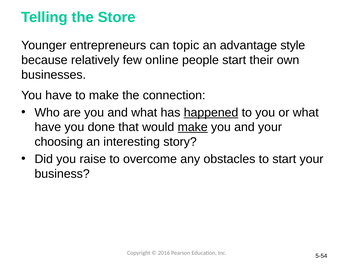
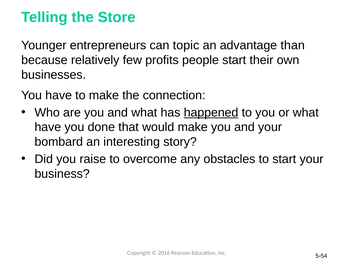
style: style -> than (293, 45)
online: online -> profits (162, 60)
make underline: present -> none (193, 127)
choosing: choosing -> bombard (59, 142)
